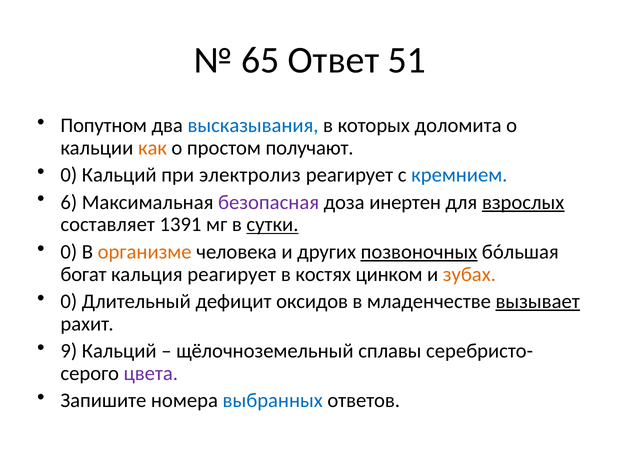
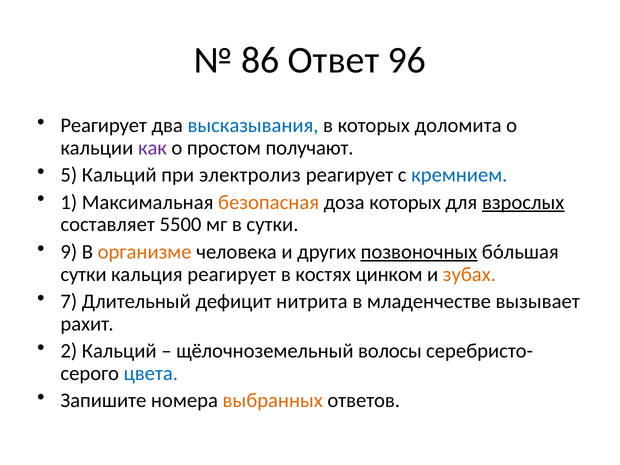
65: 65 -> 86 (260, 60)
51: 51 -> 96 (407, 60)
Попутном: Попутном -> Реагирует (104, 125)
как colour: orange -> purple (152, 148)
0: 0 -> 5 (69, 175)
6: 6 -> 1 (69, 202)
безопасная colour: purple -> orange (269, 202)
доза инертен: инертен -> которых (405, 202)
1391: 1391 -> 5500 (181, 225)
сутки underline: present -> none (272, 225)
0: 0 -> 9 (69, 252)
богат: богат -> сутки (84, 274)
0: 0 -> 7 (69, 301)
оксидов: оксидов -> нитрита (312, 301)
вызывает underline: present -> none (538, 301)
9: 9 -> 2 (69, 351)
сплавы: сплавы -> волосы (390, 351)
цвета colour: purple -> blue (151, 373)
выбранных colour: blue -> orange (273, 401)
